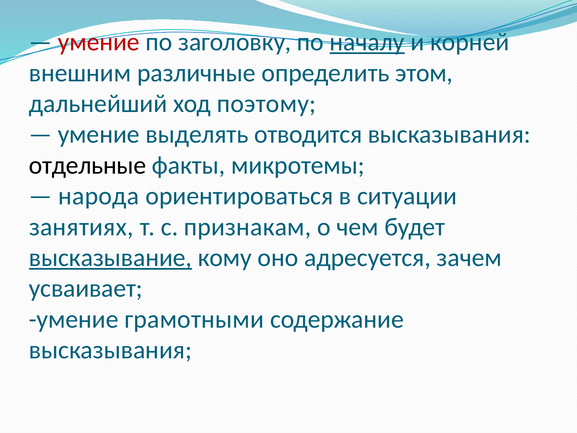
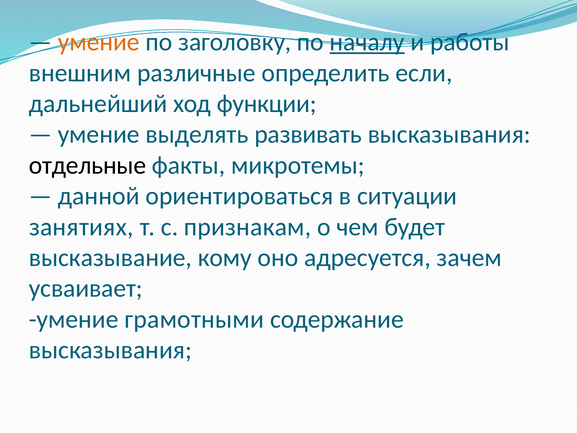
умение colour: red -> orange (99, 42)
корней: корней -> работы (470, 42)
этом: этом -> если (424, 73)
поэтому: поэтому -> функции (267, 104)
отводится: отводится -> развивать (308, 134)
народа: народа -> данной (99, 196)
высказывание underline: present -> none (110, 258)
